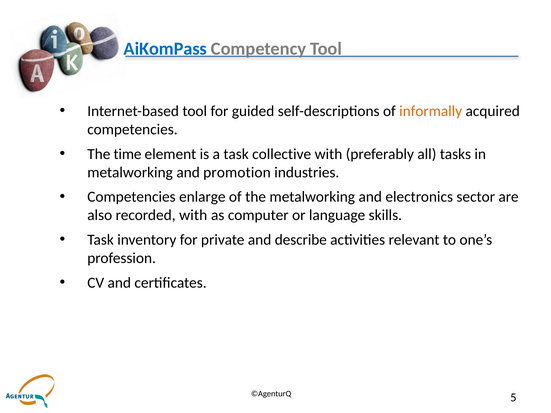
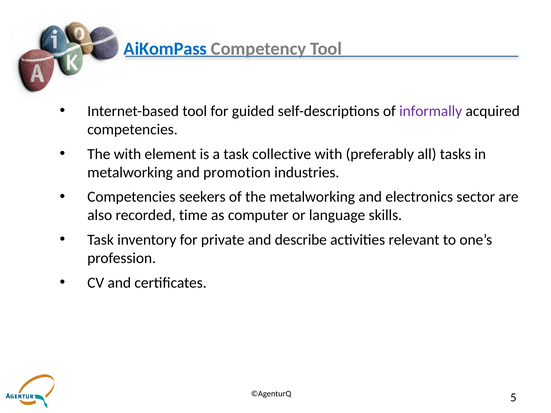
informally colour: orange -> purple (431, 111)
The time: time -> with (127, 154)
enlarge: enlarge -> seekers (202, 197)
recorded with: with -> time (193, 215)
